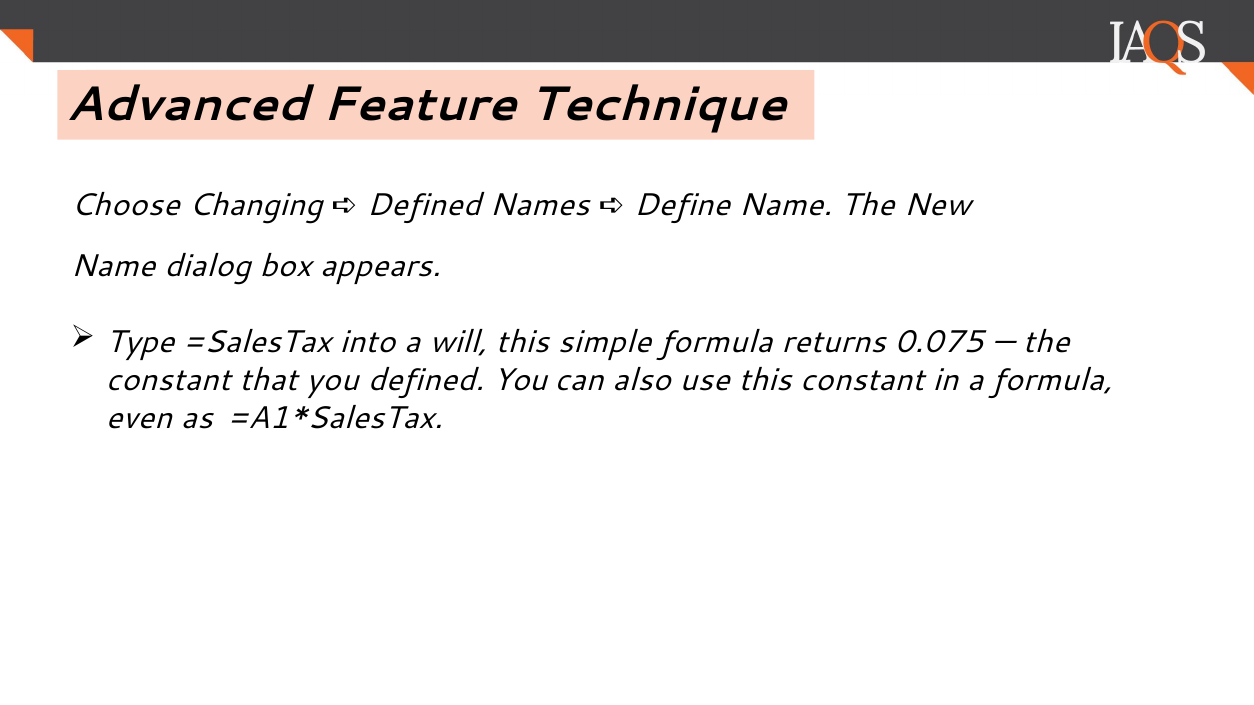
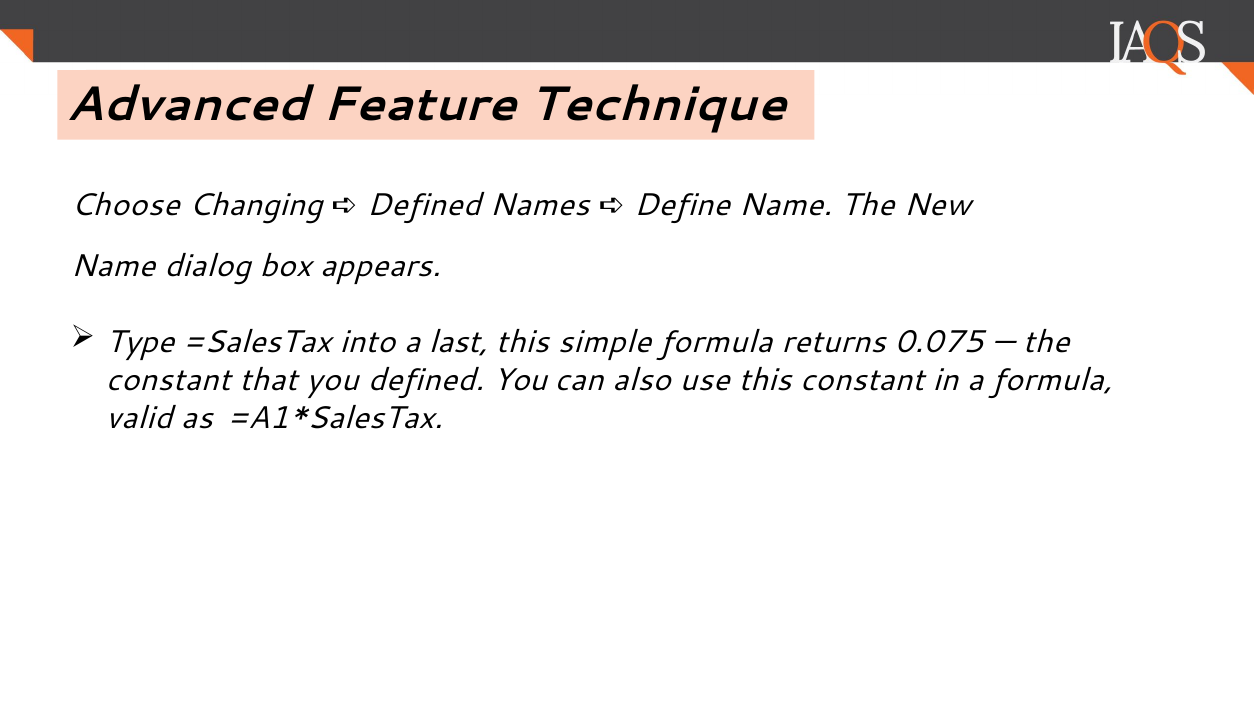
will: will -> last (458, 343)
even: even -> valid (139, 419)
